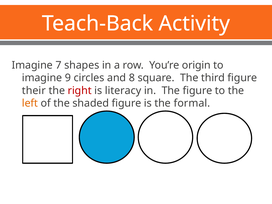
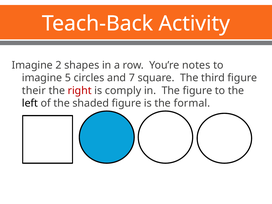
7: 7 -> 2 (58, 65)
origin: origin -> notes (196, 65)
9: 9 -> 5 (68, 78)
8: 8 -> 7 (132, 78)
literacy: literacy -> comply (123, 91)
left colour: orange -> black (30, 103)
